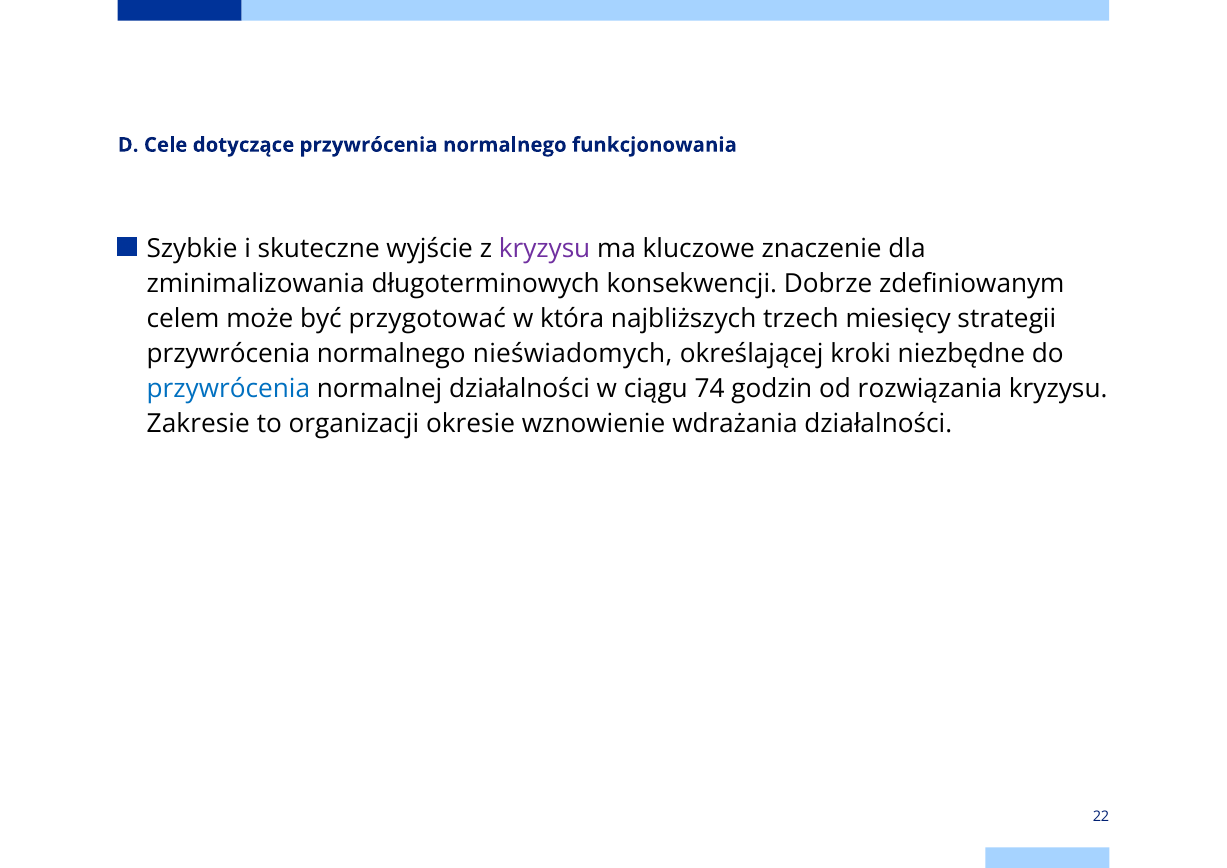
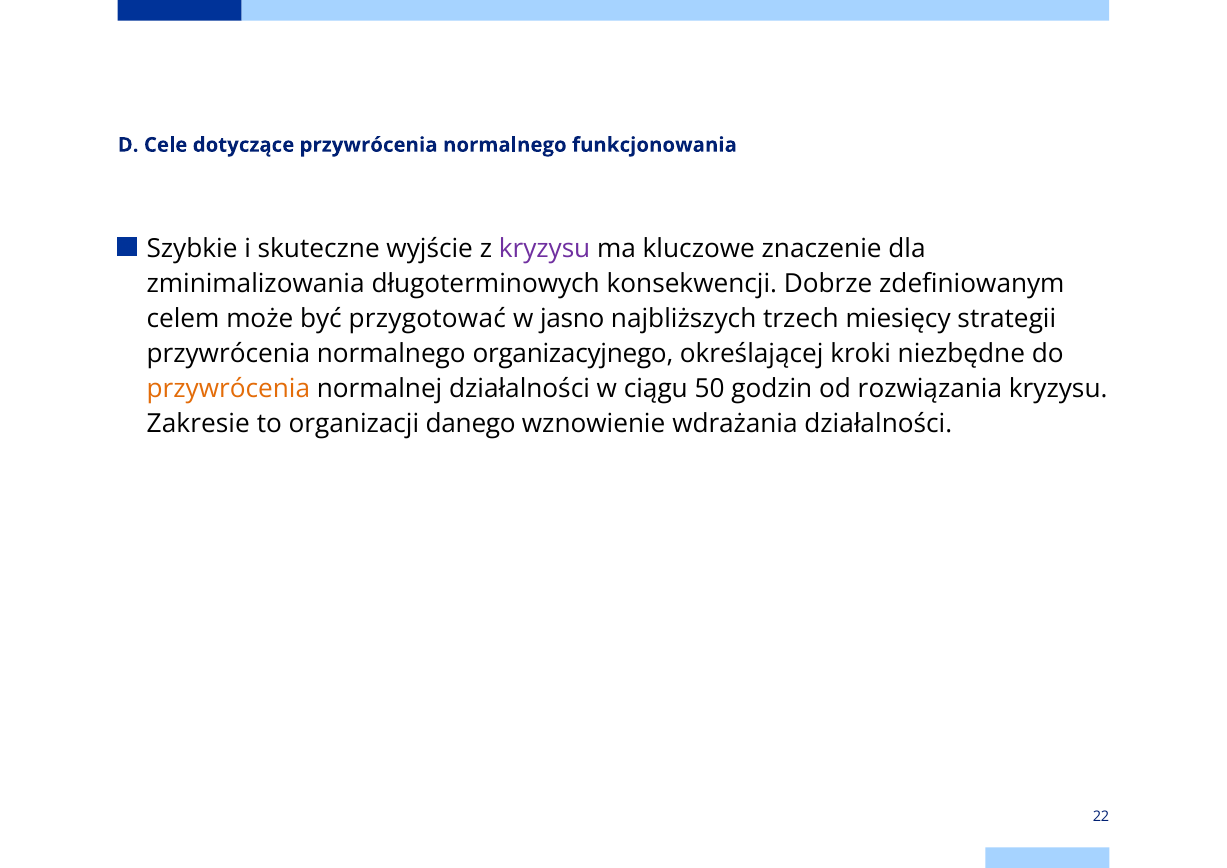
która: która -> jasno (572, 318)
nieświadomych: nieświadomych -> organizacyjnego (573, 353)
przywrócenia colour: blue -> orange (228, 388)
74: 74 -> 50 (710, 388)
okresie: okresie -> danego (471, 423)
